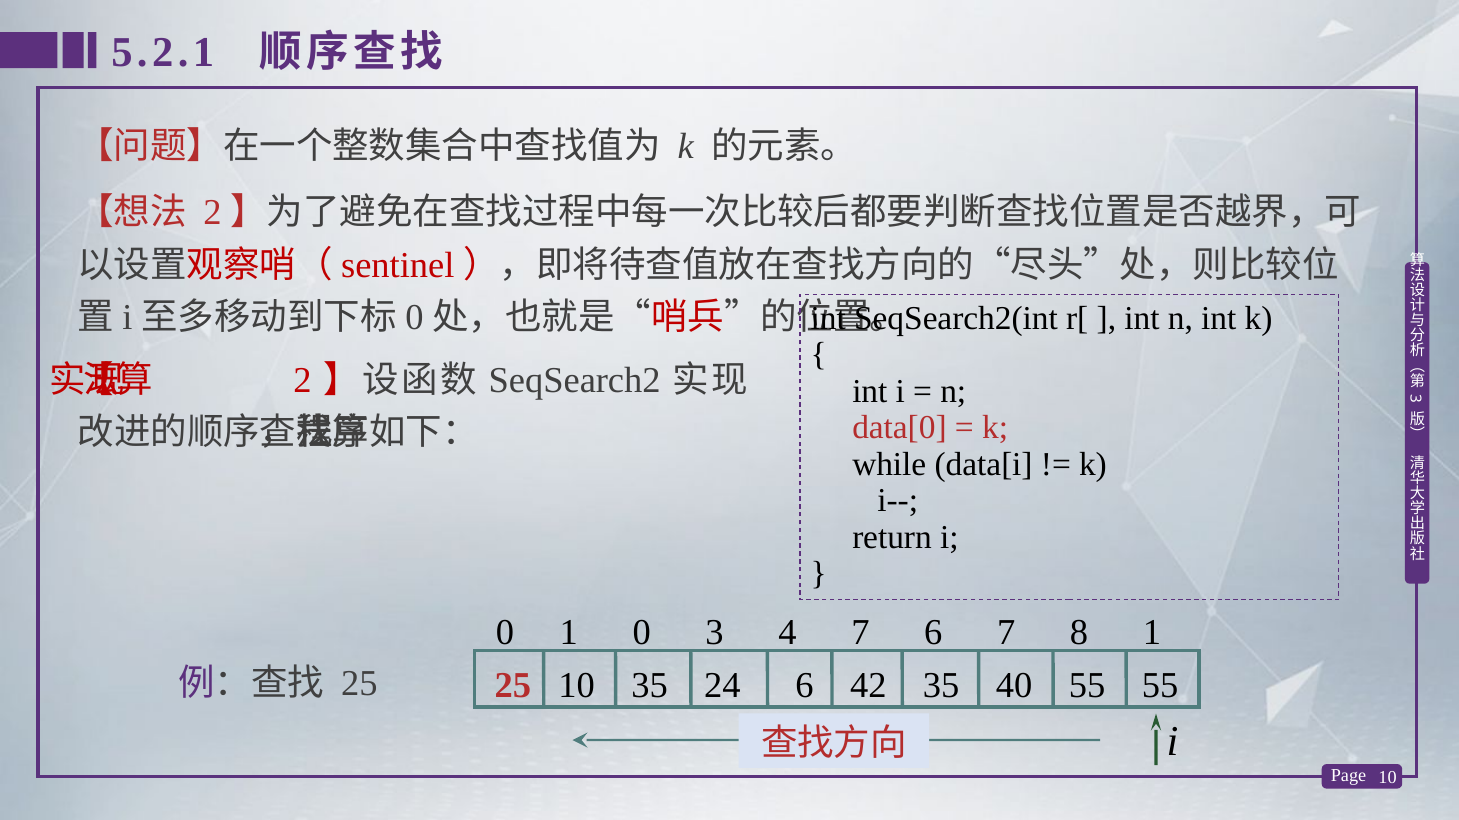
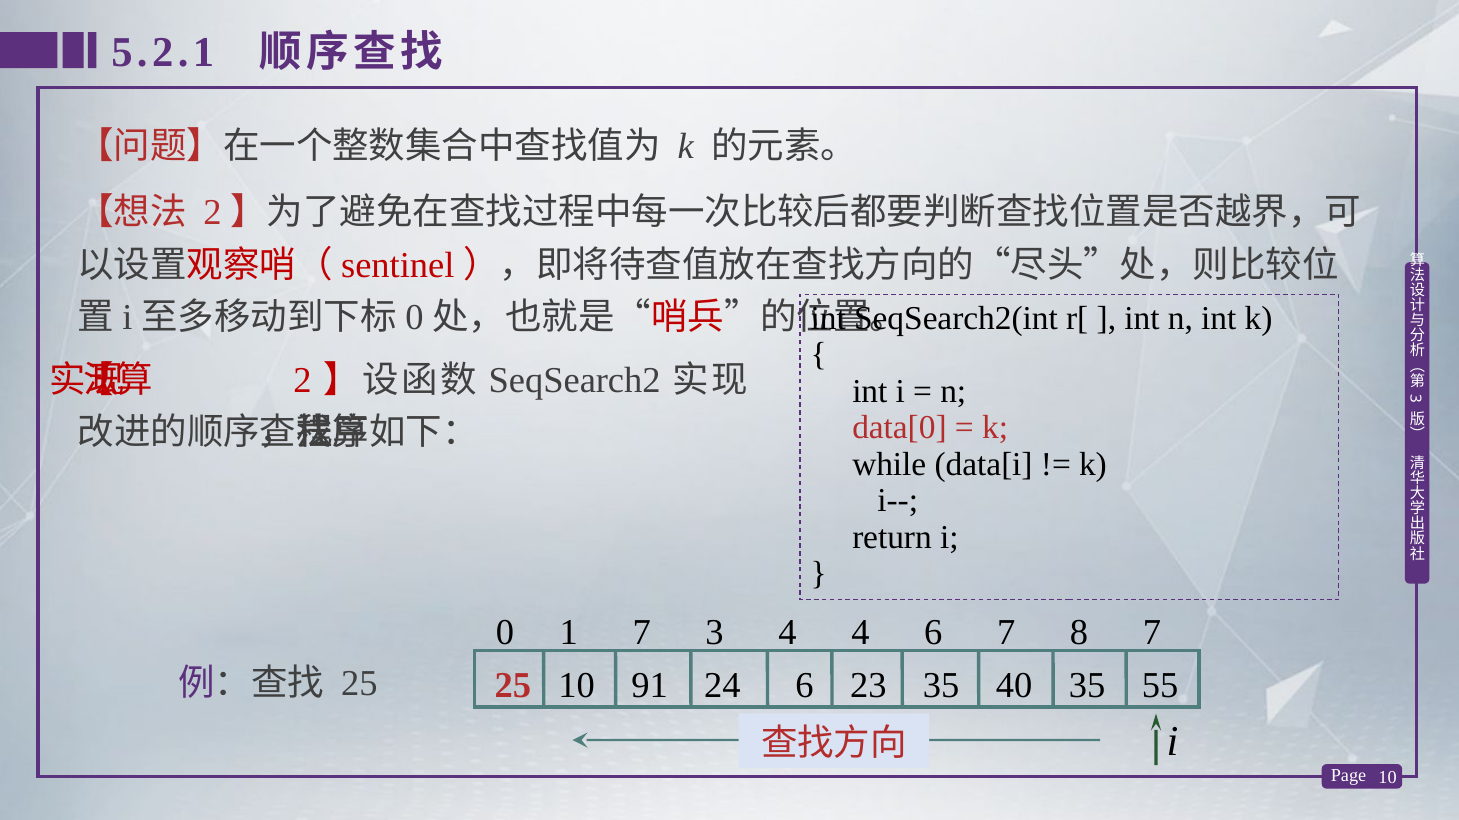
1 0: 0 -> 7 (642, 633)
4 7: 7 -> 4 (860, 633)
8 1: 1 -> 7 (1152, 633)
10 35: 35 -> 91 (650, 686)
42: 42 -> 23 (868, 686)
40 55: 55 -> 35 (1087, 686)
